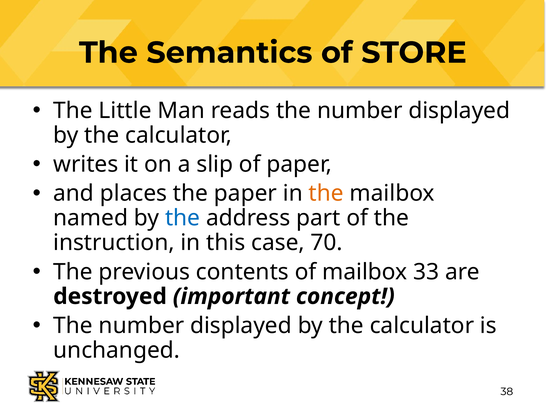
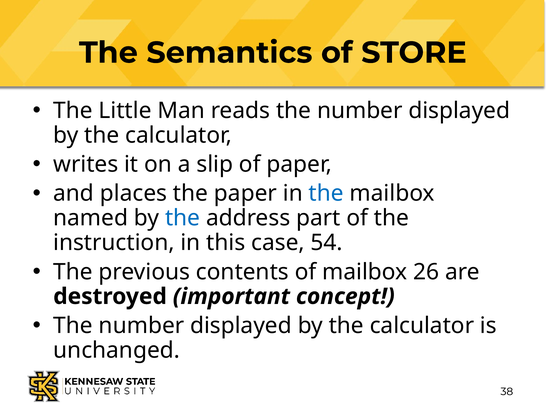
the colour: orange -> blue (326, 193)
70: 70 -> 54 (327, 242)
33: 33 -> 26 (426, 272)
